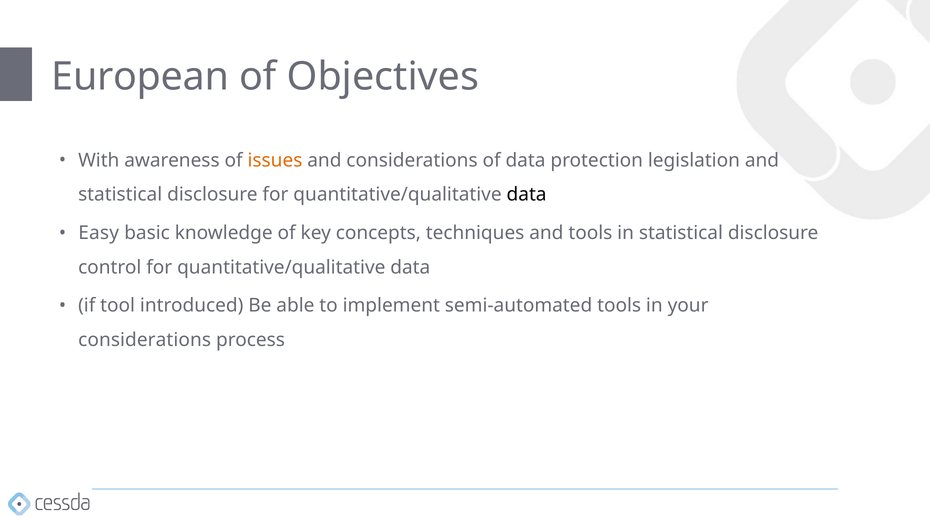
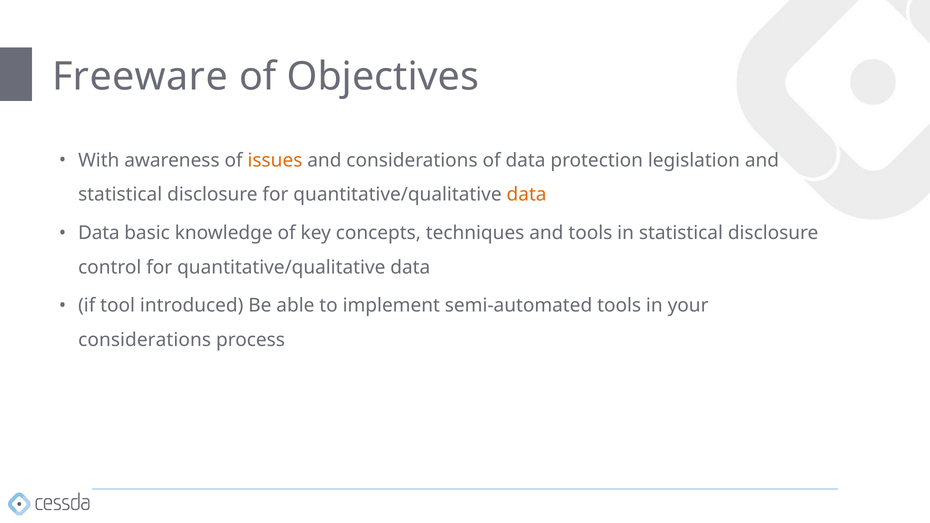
European: European -> Freeware (140, 77)
data colour: black -> orange (527, 195)
Easy: Easy -> Data (99, 233)
